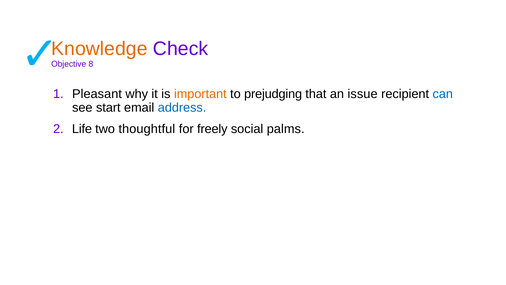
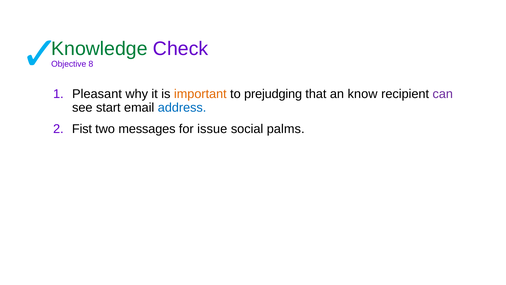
Knowledge colour: orange -> green (99, 49)
issue: issue -> know (363, 94)
can colour: blue -> purple (443, 94)
Life: Life -> Fist (82, 129)
thoughtful: thoughtful -> messages (147, 129)
freely: freely -> issue (212, 129)
